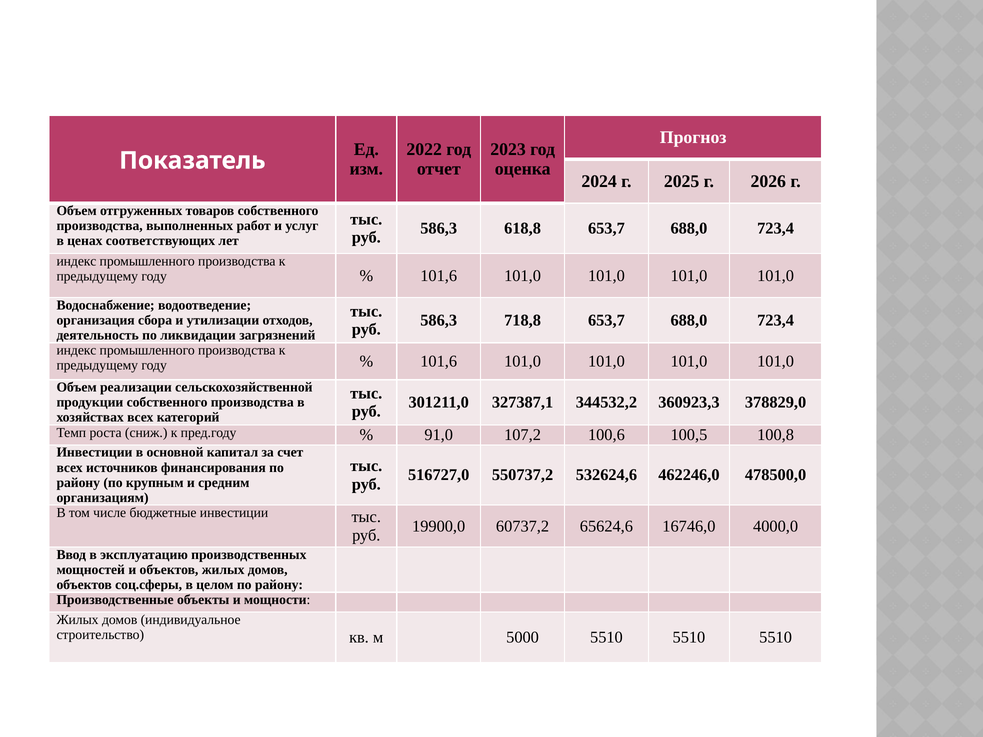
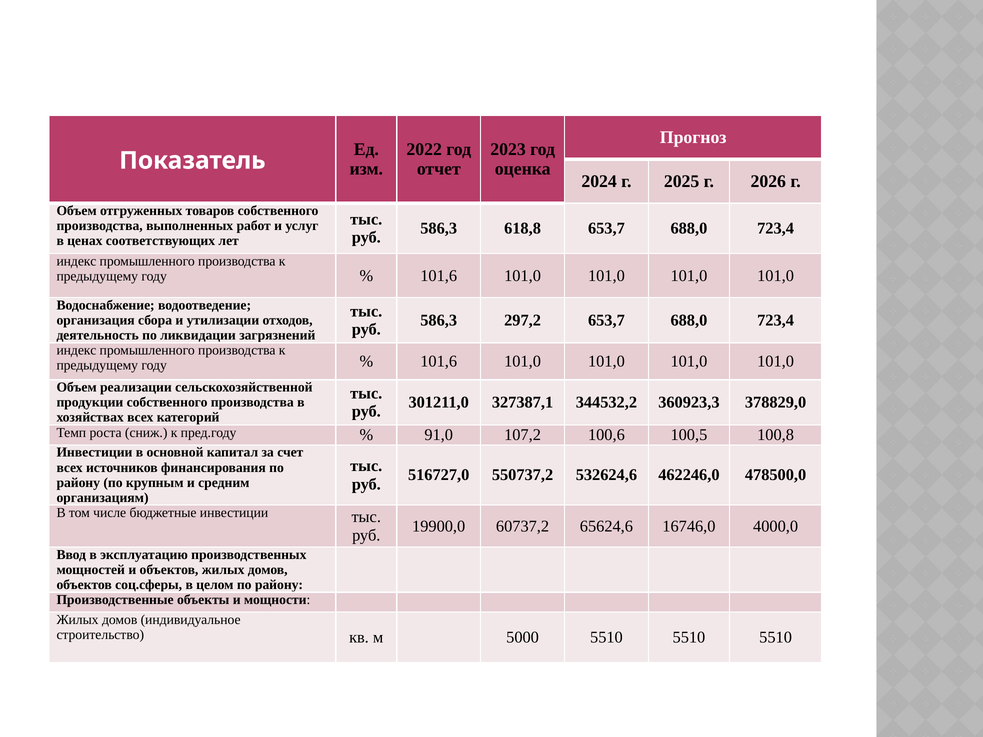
718,8: 718,8 -> 297,2 (523, 320)
